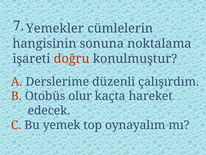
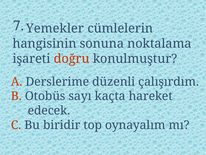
olur: olur -> sayı (80, 96)
yemek: yemek -> biridir (62, 125)
